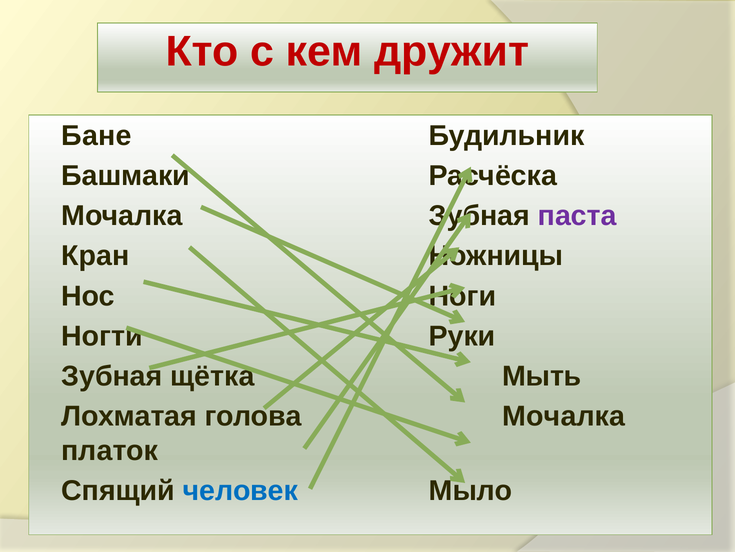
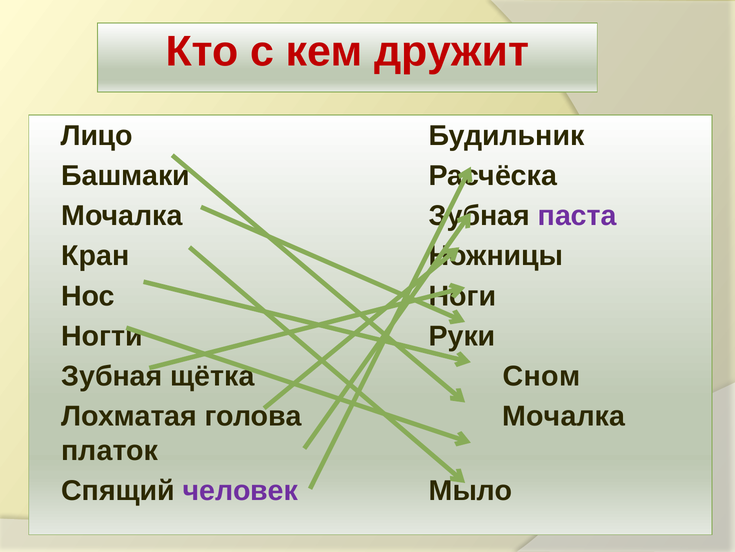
Бане: Бане -> Лицо (97, 136)
Мыть: Мыть -> Сном (542, 376)
человек colour: blue -> purple (240, 490)
